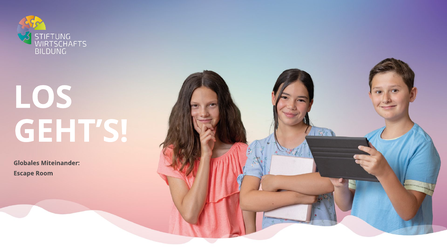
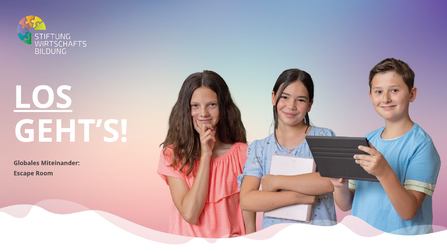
LOS underline: none -> present (43, 97)
